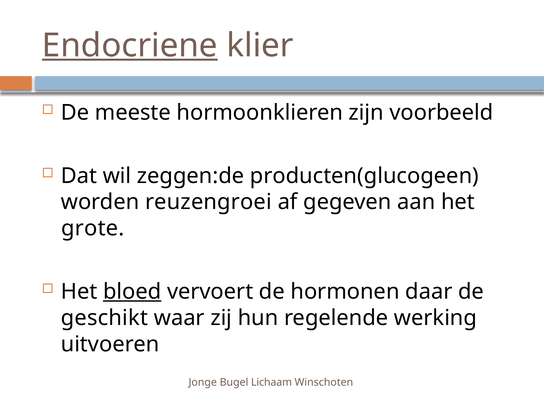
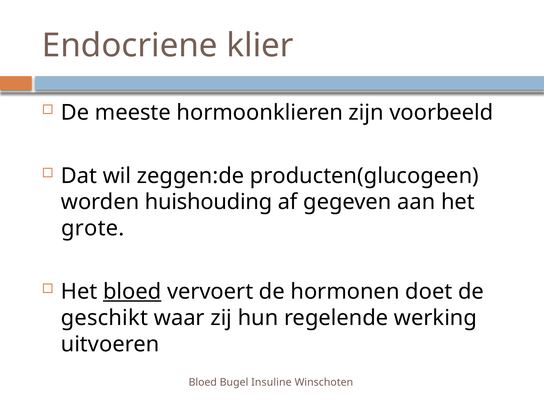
Endocriene underline: present -> none (130, 45)
reuzengroei: reuzengroei -> huishouding (209, 202)
daar: daar -> doet (429, 292)
Jonge: Jonge -> Bloed (203, 382)
Lichaam: Lichaam -> Insuline (271, 382)
